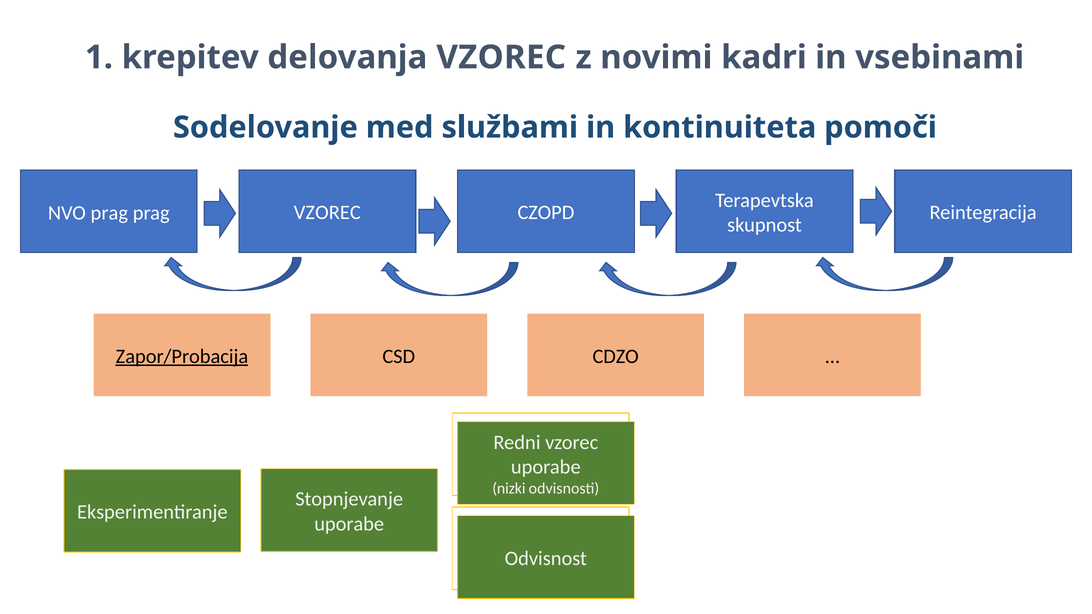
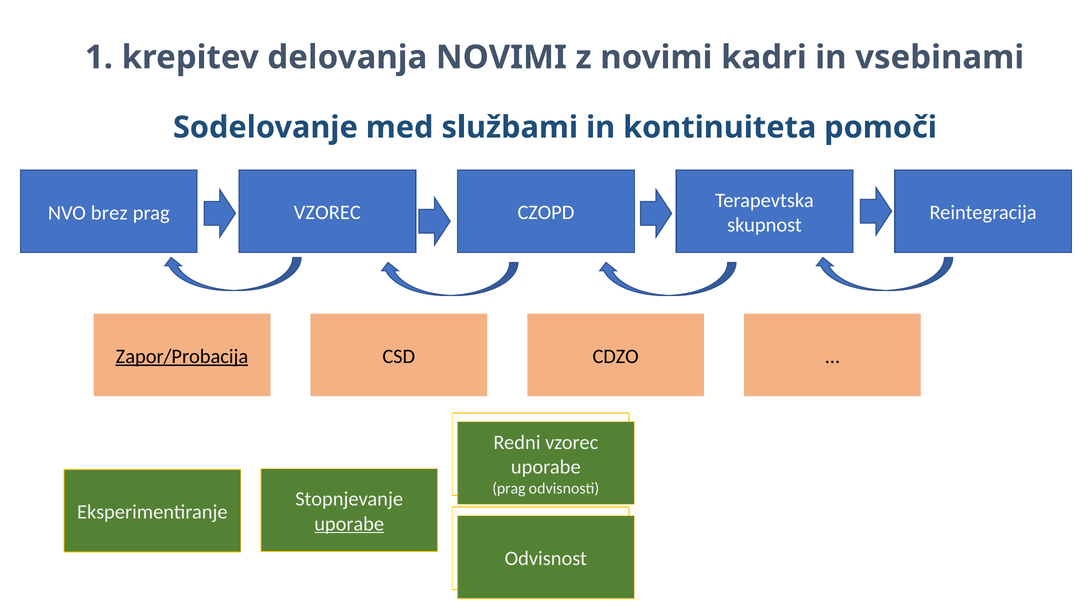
delovanja VZOREC: VZOREC -> NOVIMI (501, 57)
NVO prag: prag -> brez (109, 213)
nizki: nizki -> prag (509, 489)
uporabe underline: none -> present (349, 524)
